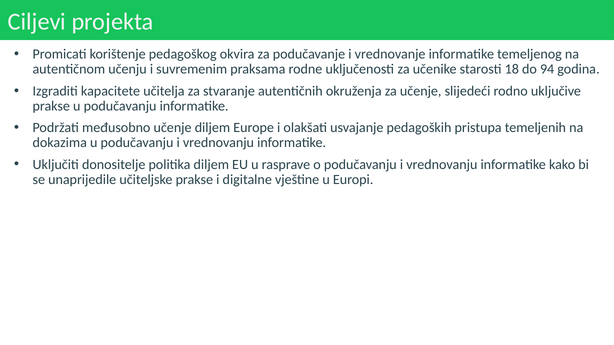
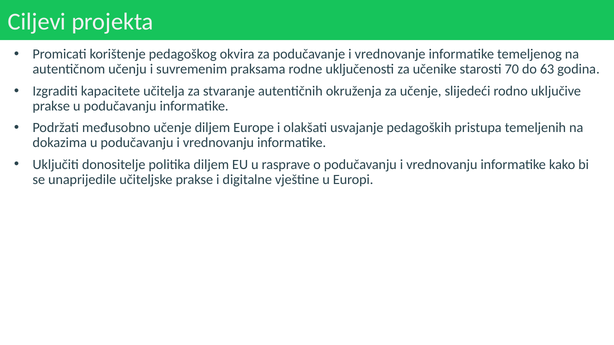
18: 18 -> 70 (512, 69)
94: 94 -> 63 (547, 69)
